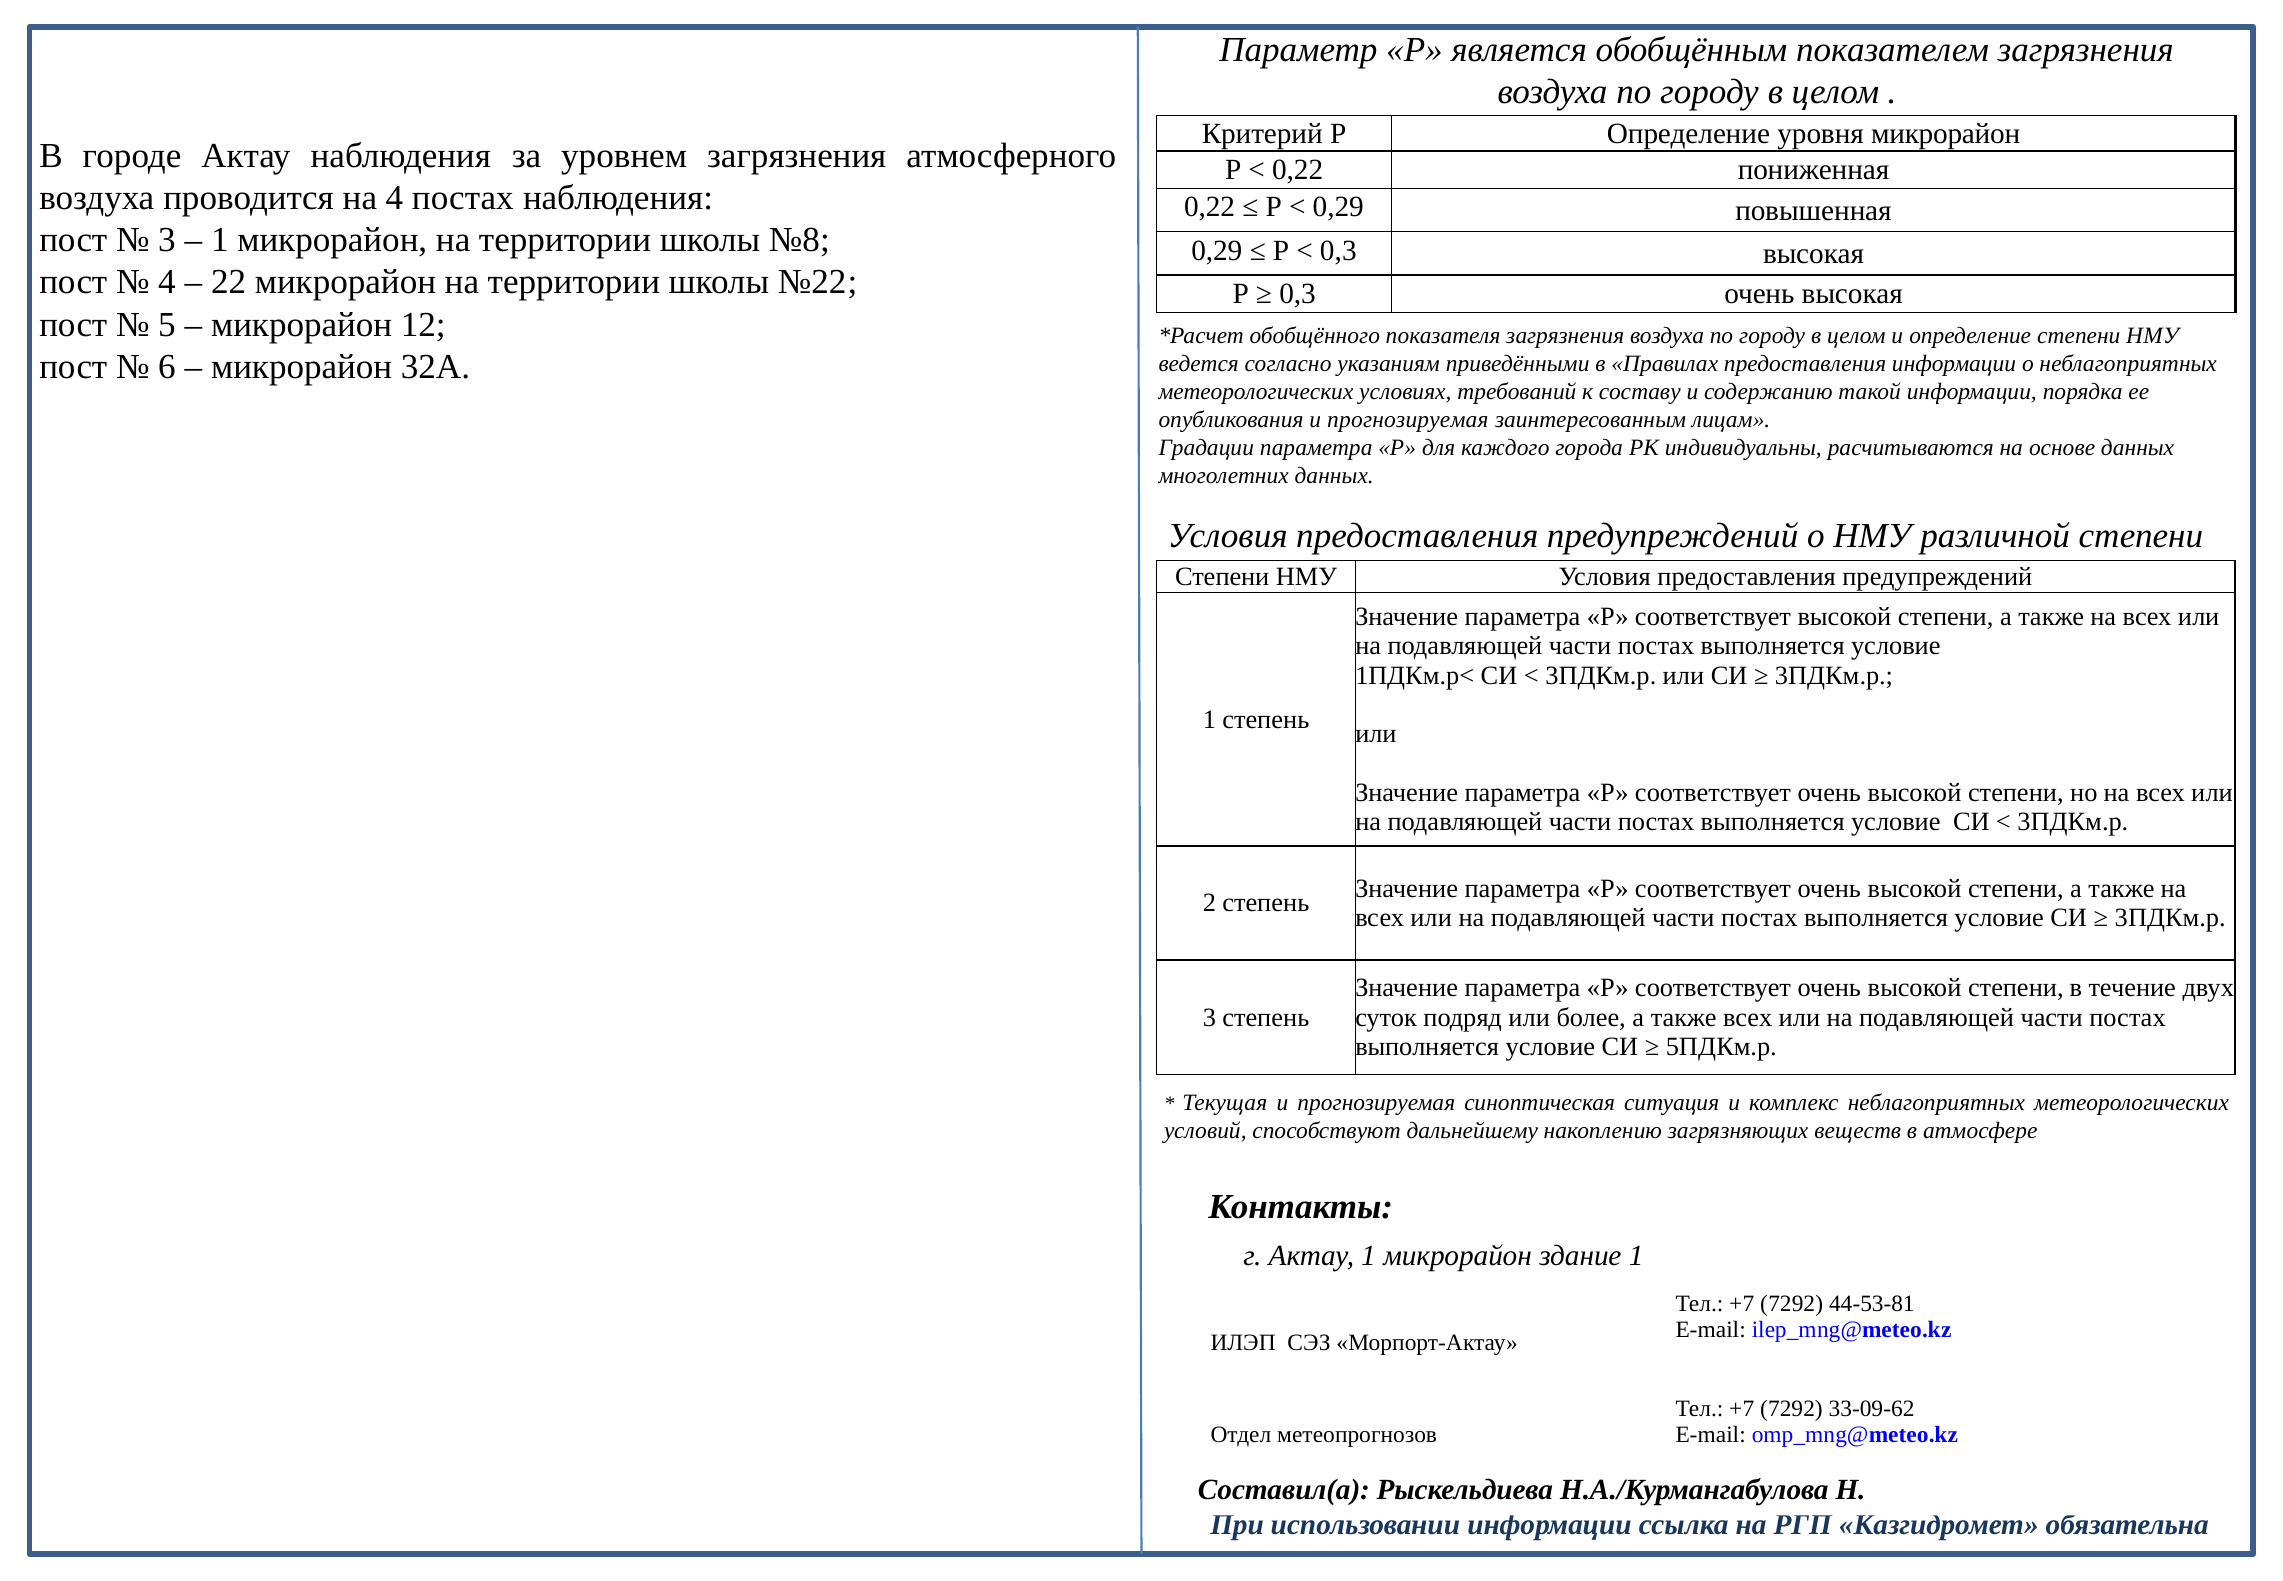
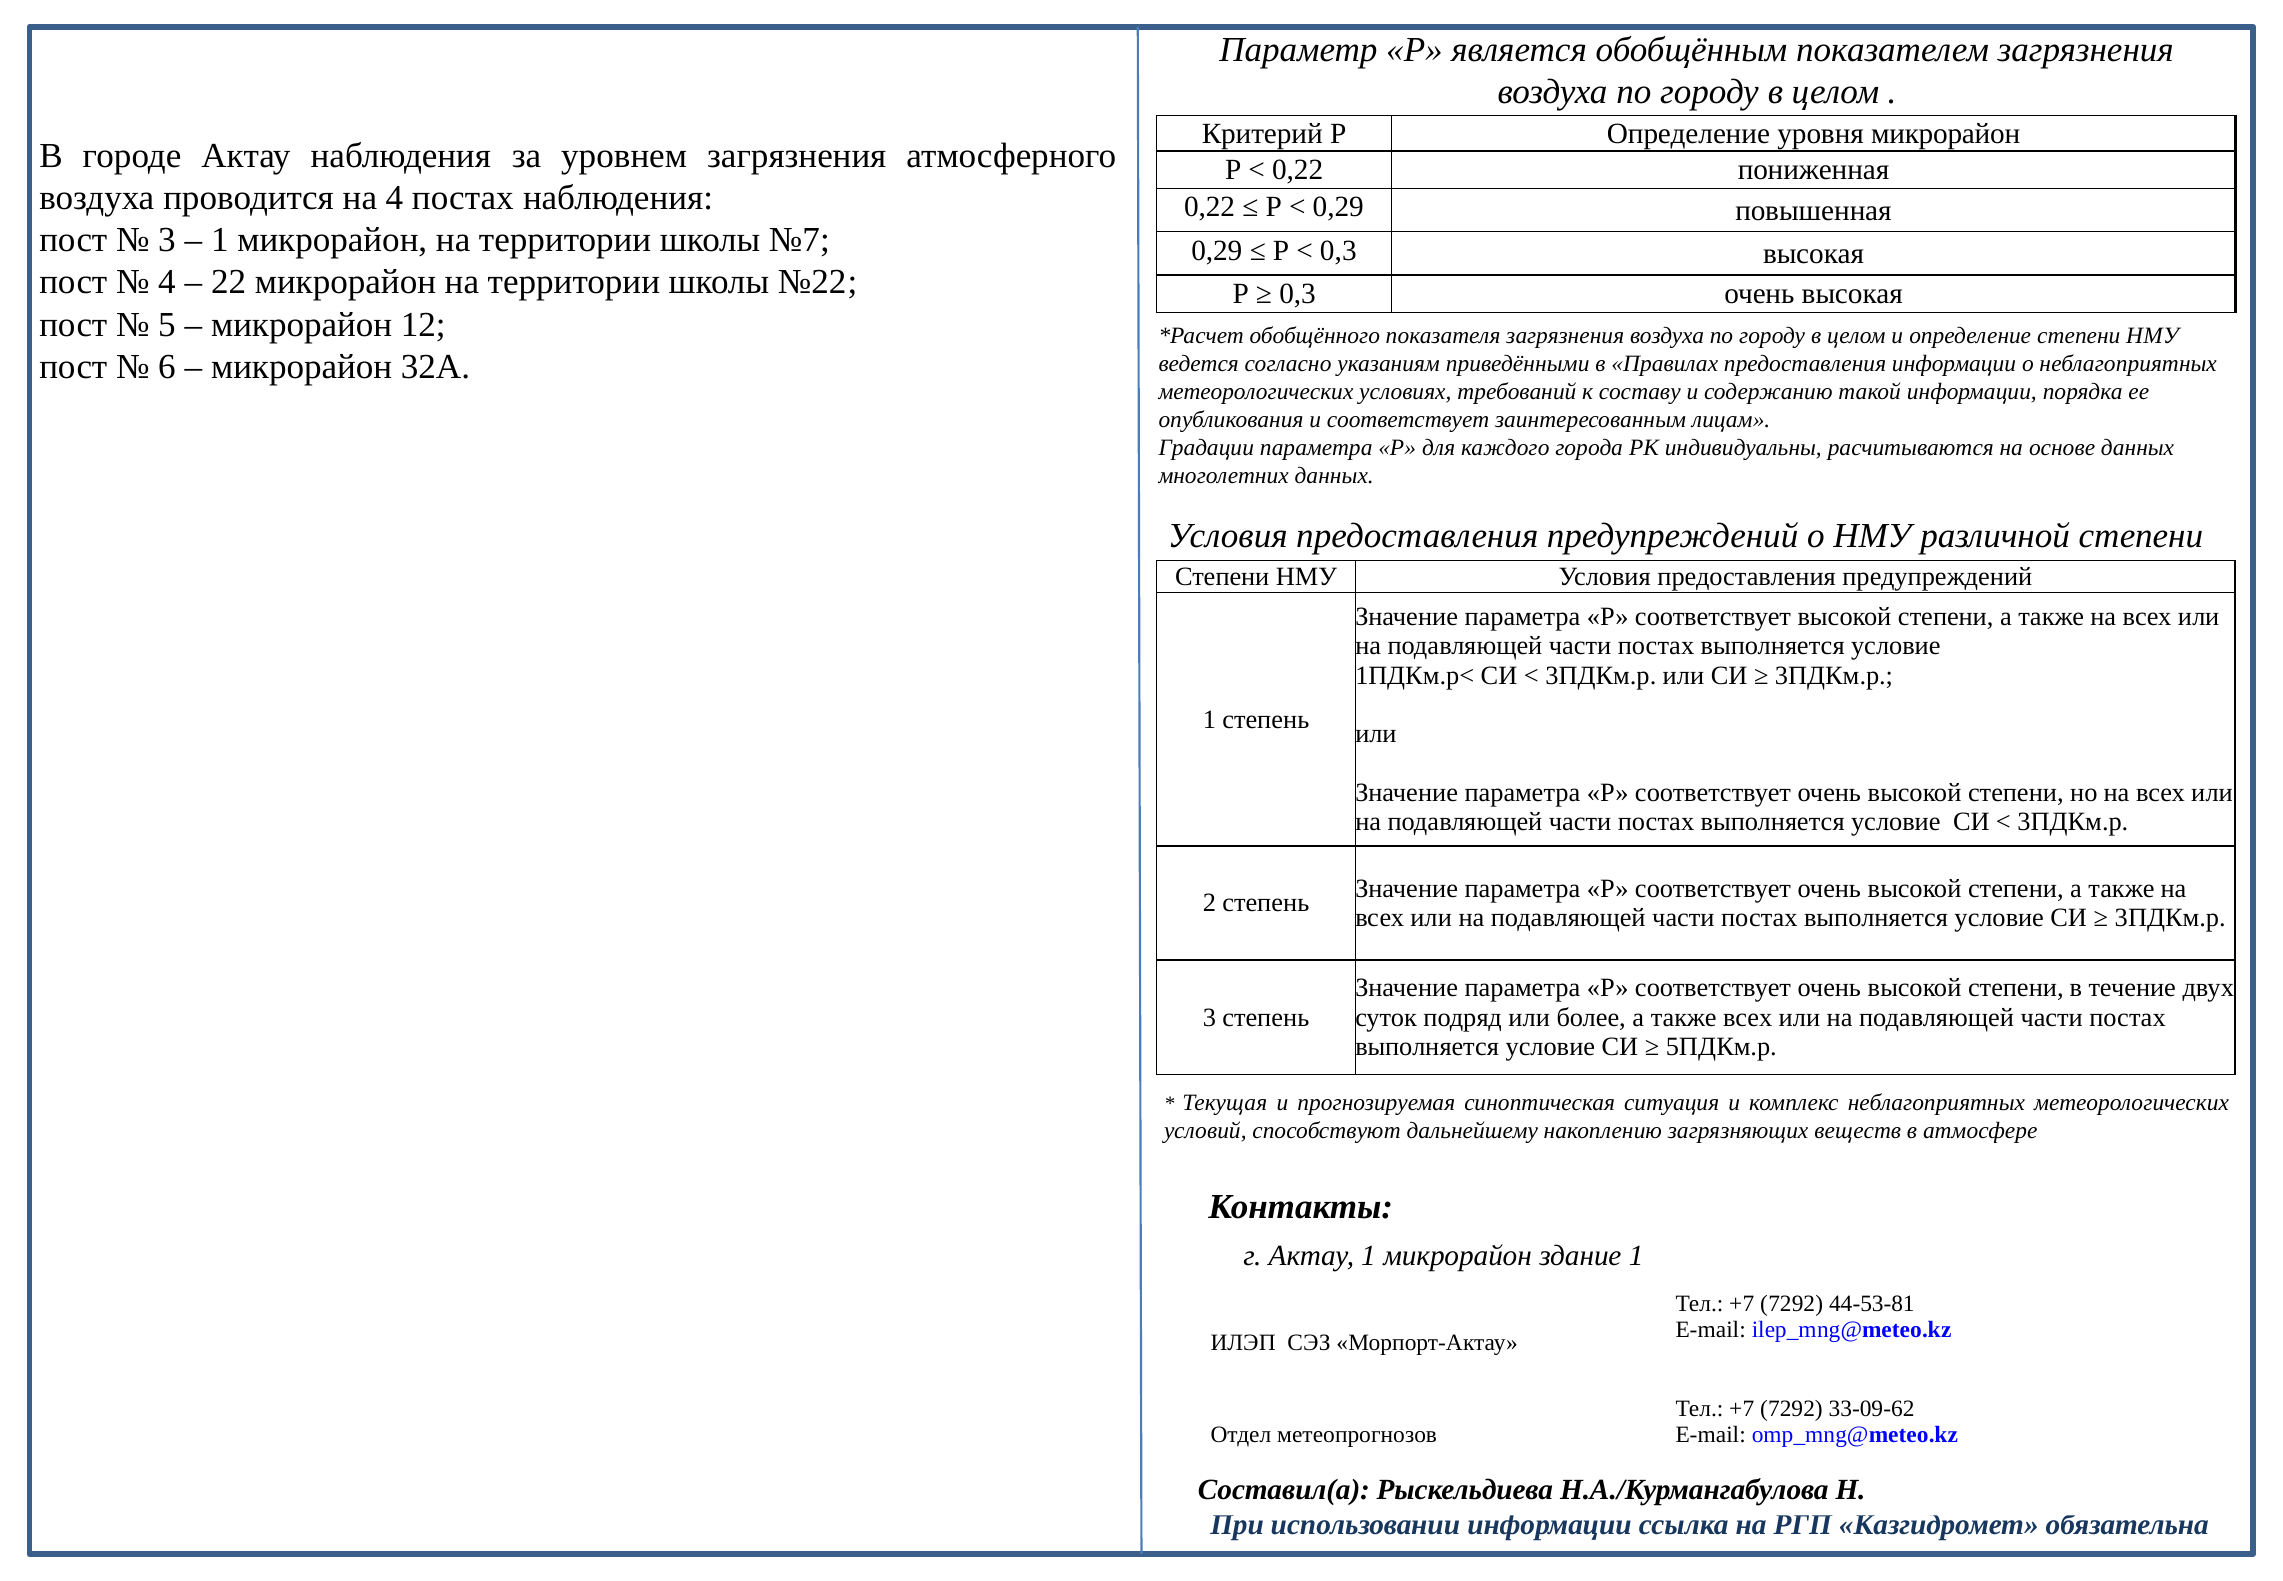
№8: №8 -> №7 (799, 240)
опубликования и прогнозируемая: прогнозируемая -> соответствует (1408, 419)
